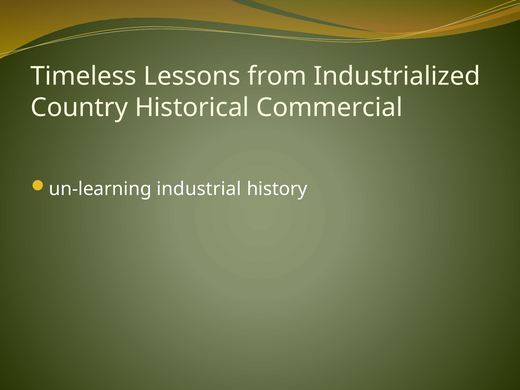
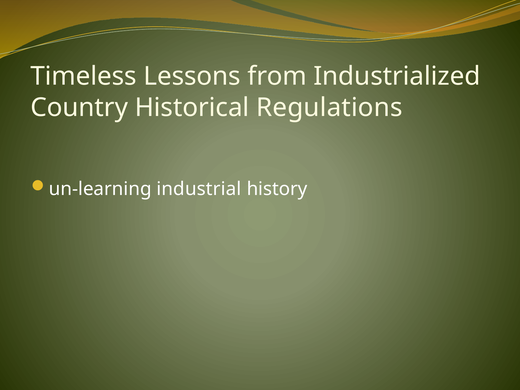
Commercial: Commercial -> Regulations (329, 108)
